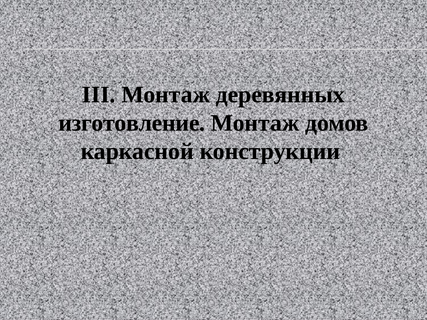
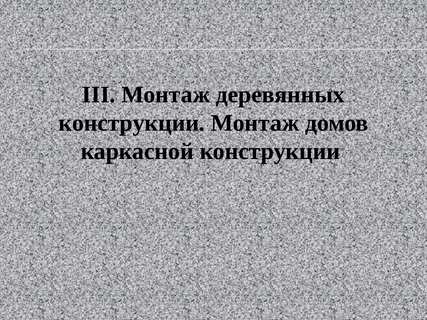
изготовление: изготовление -> конструкции (132, 123)
